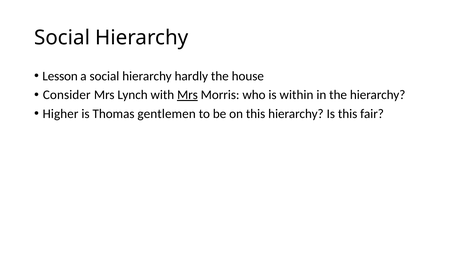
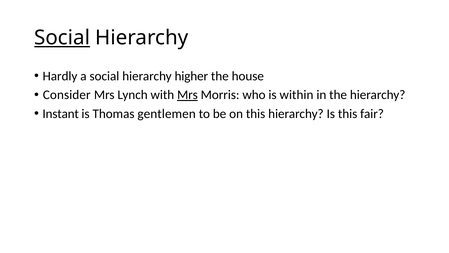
Social underline: none -> present (62, 38)
Lesson: Lesson -> Hardly (60, 76)
hardly: hardly -> higher (191, 76)
Higher: Higher -> Instant (61, 113)
